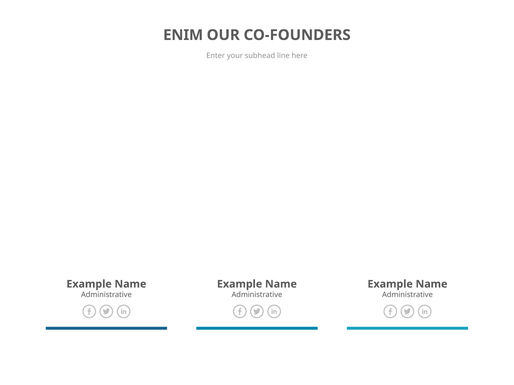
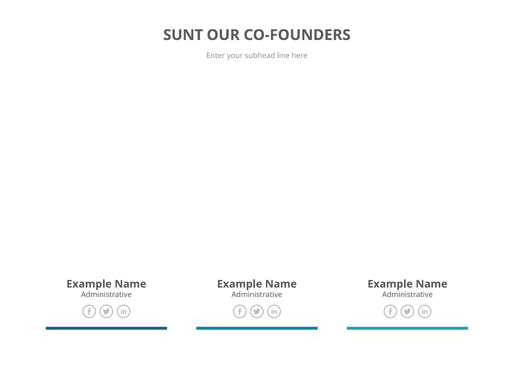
ENIM: ENIM -> SUNT (183, 35)
